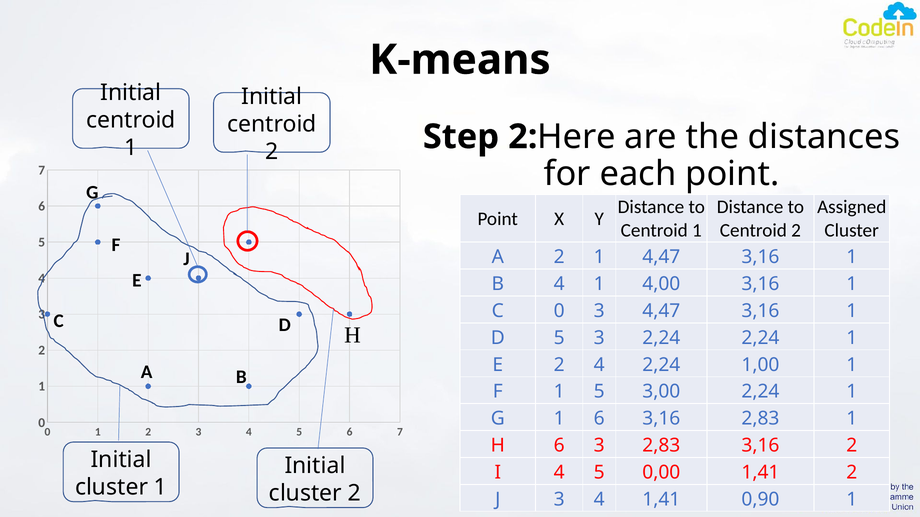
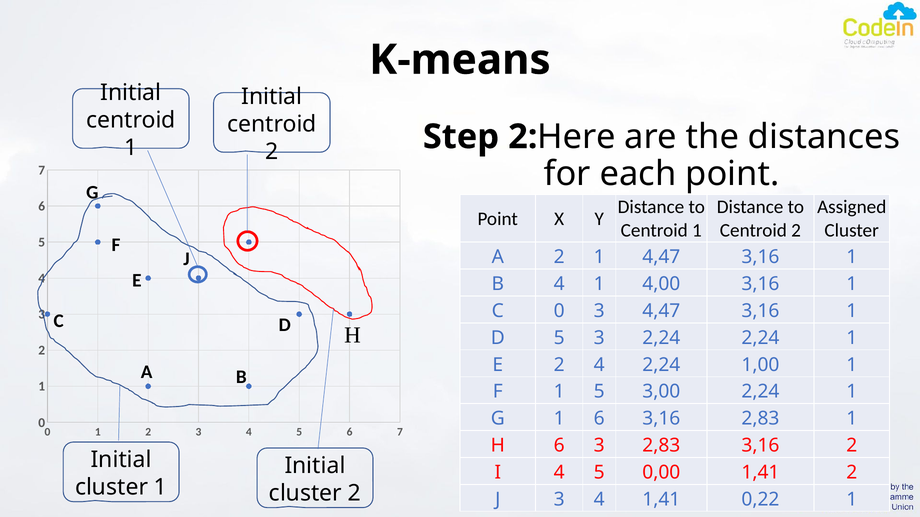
0,90: 0,90 -> 0,22 (760, 500)
